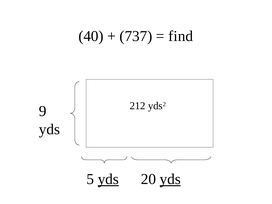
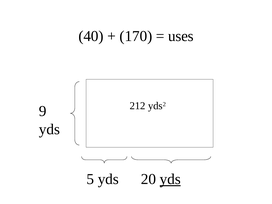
737: 737 -> 170 (136, 36)
find: find -> uses (181, 36)
yds underline: present -> none (108, 179)
